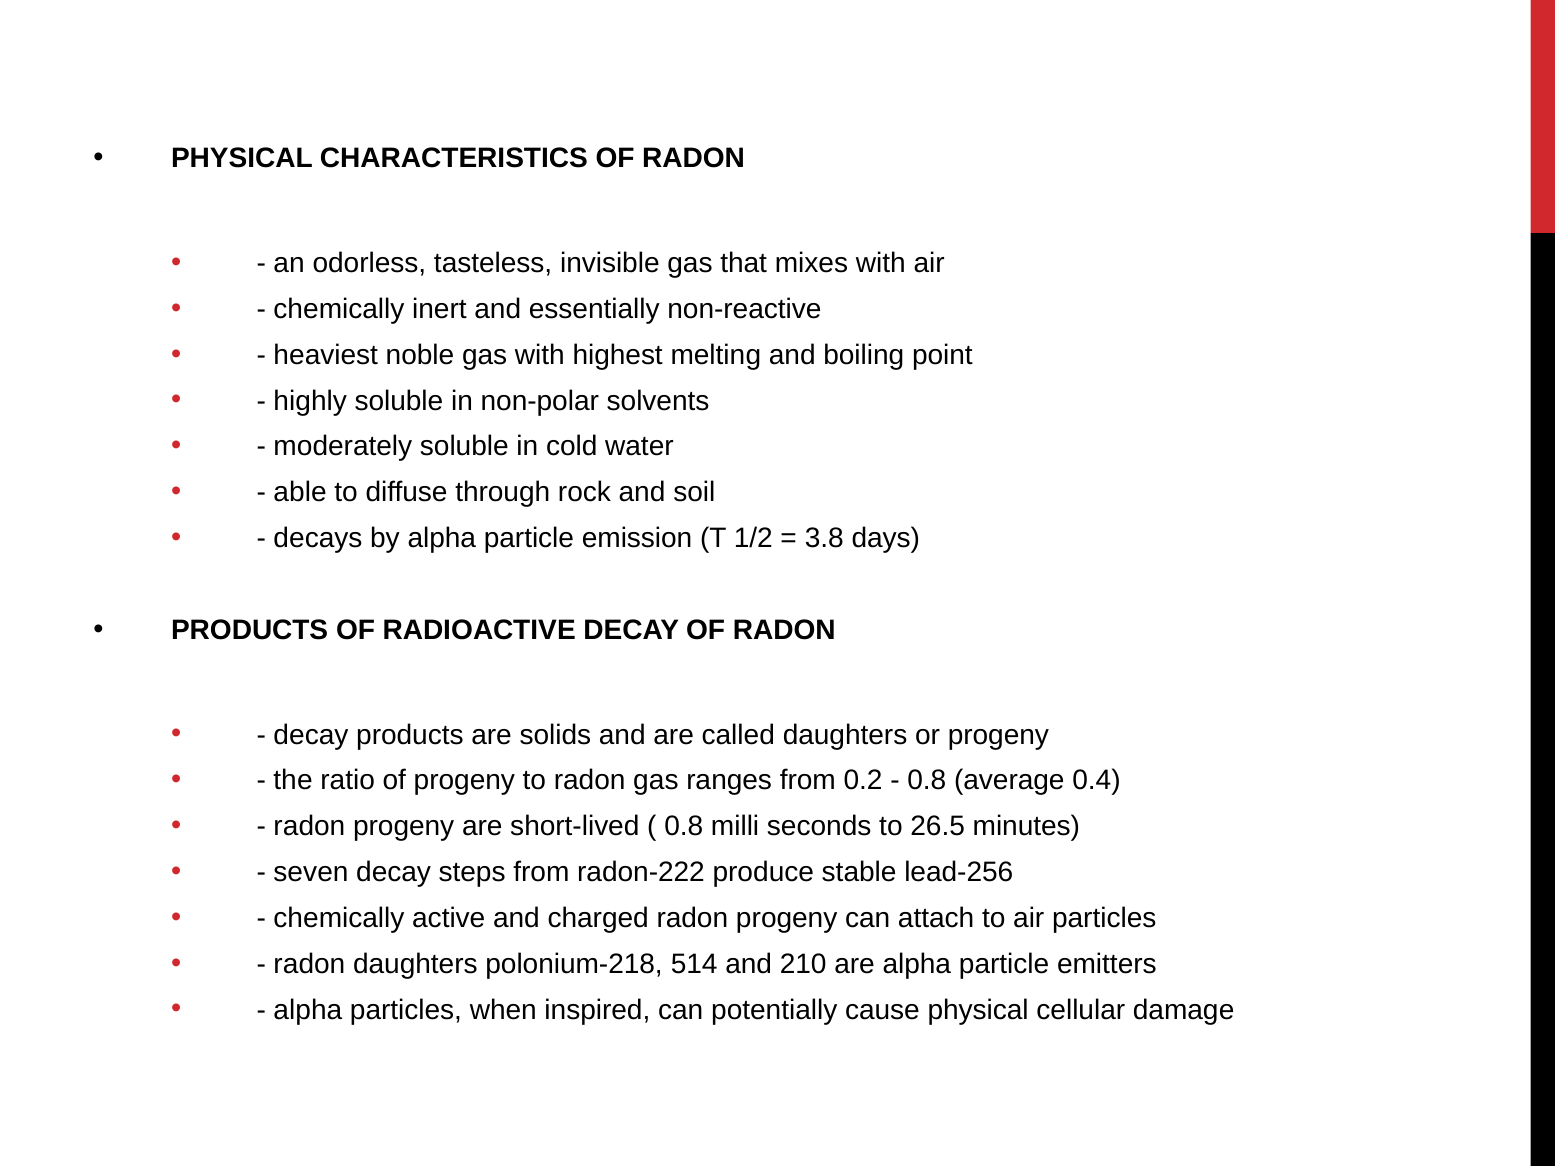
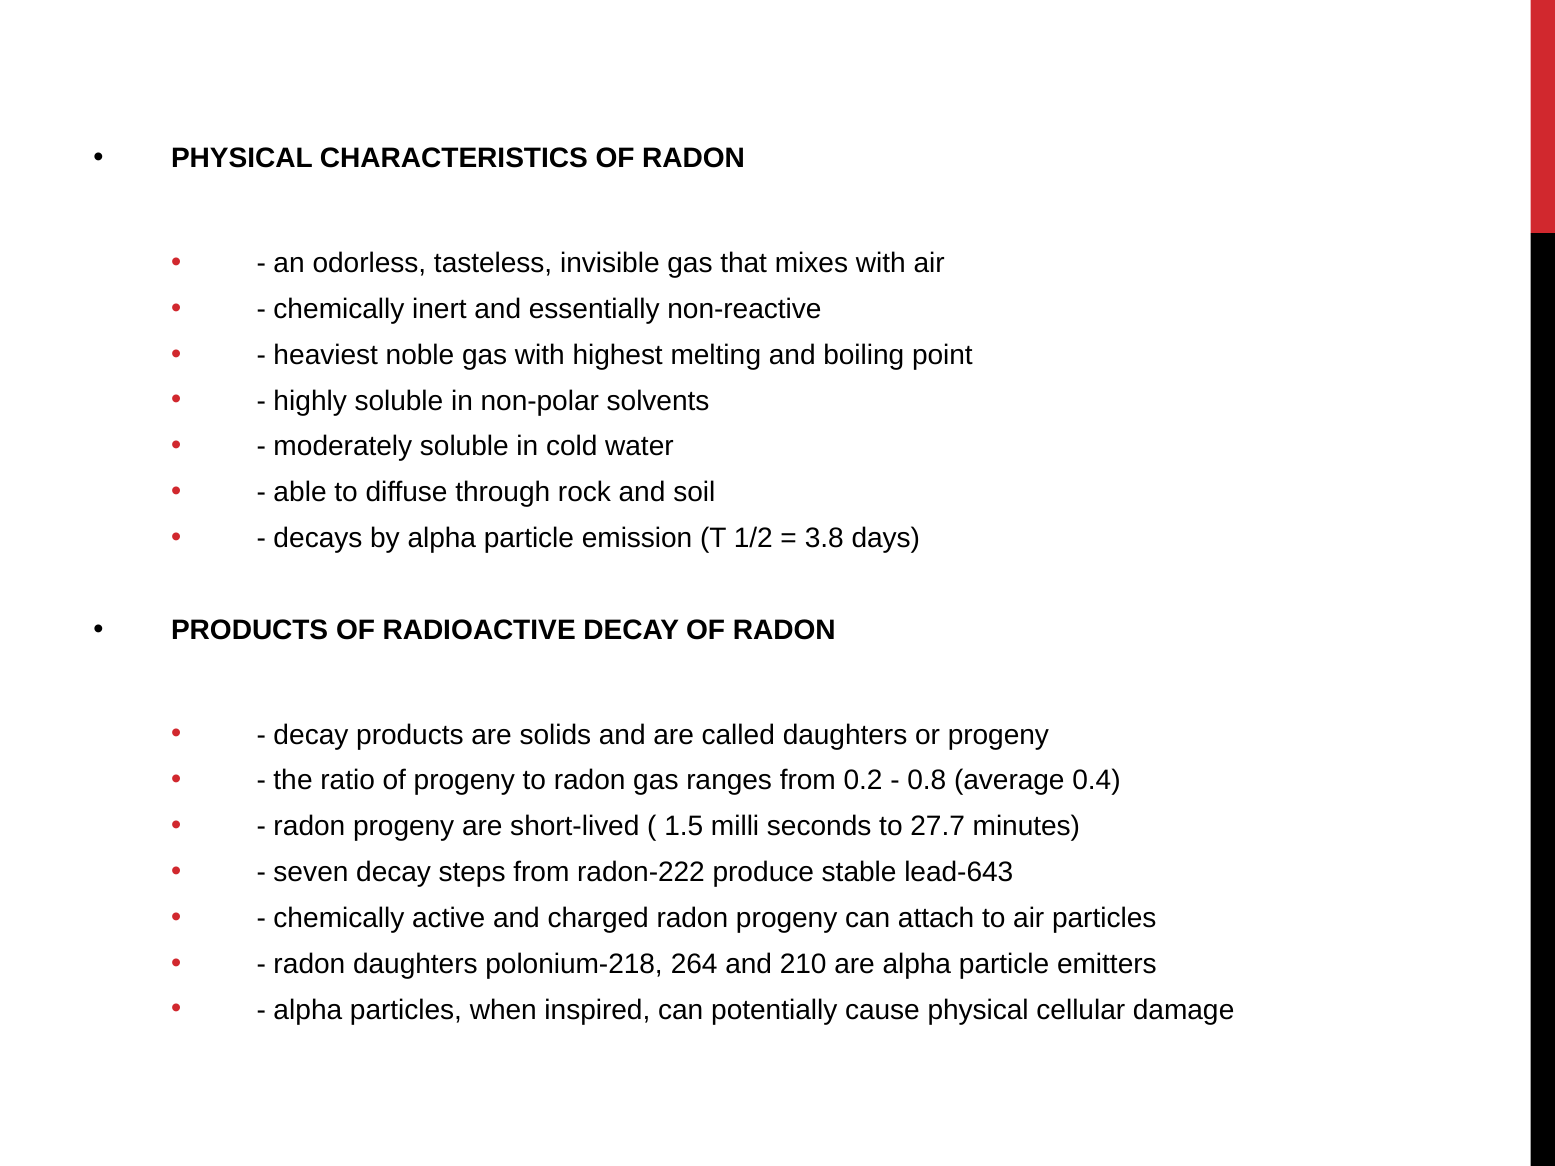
0.8: 0.8 -> 1.5 (684, 827)
26.5: 26.5 -> 27.7 (938, 827)
lead-256: lead-256 -> lead-643 (959, 872)
514: 514 -> 264 (694, 964)
